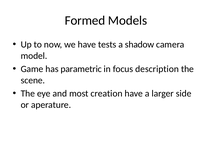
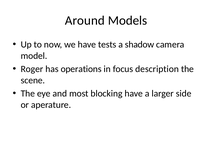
Formed: Formed -> Around (85, 21)
Game: Game -> Roger (32, 69)
parametric: parametric -> operations (81, 69)
creation: creation -> blocking (107, 93)
